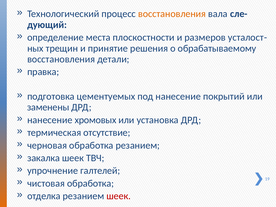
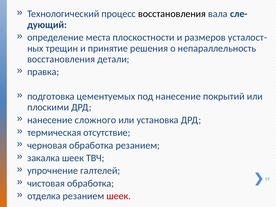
восстановления colour: orange -> black (172, 14)
обрабатываемому: обрабатываемому -> непараллельность (217, 48)
заменены: заменены -> плоскими (48, 107)
хромовых: хромовых -> сложного (95, 120)
